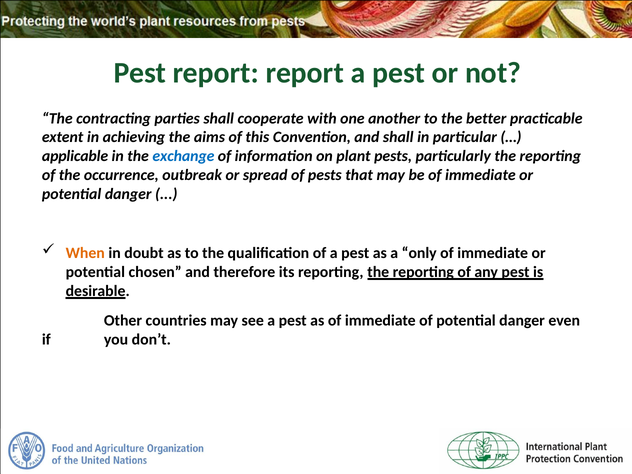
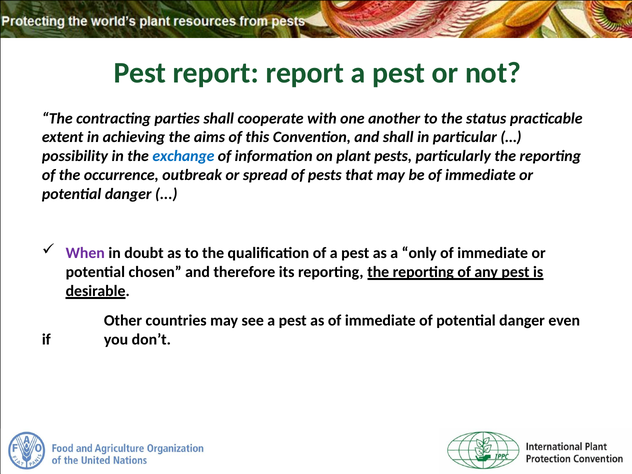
better: better -> status (486, 118)
applicable: applicable -> possibility (75, 156)
When colour: orange -> purple (85, 253)
